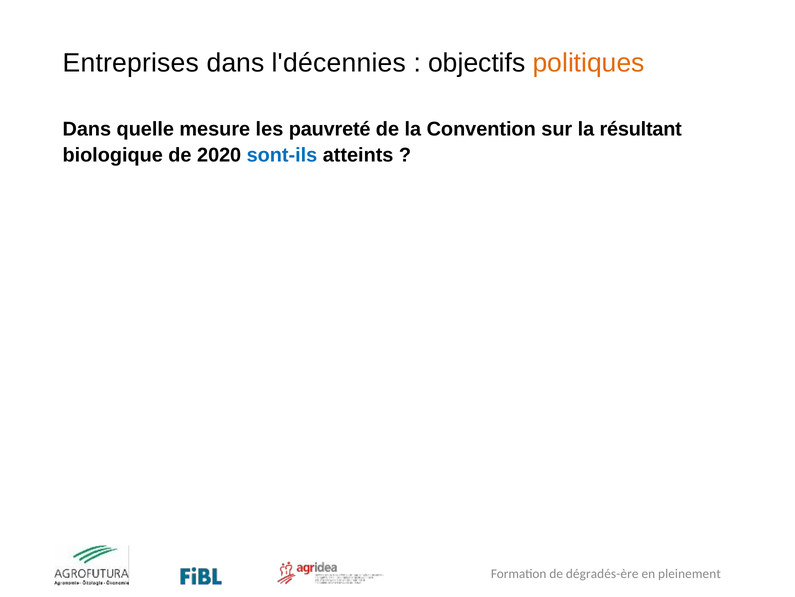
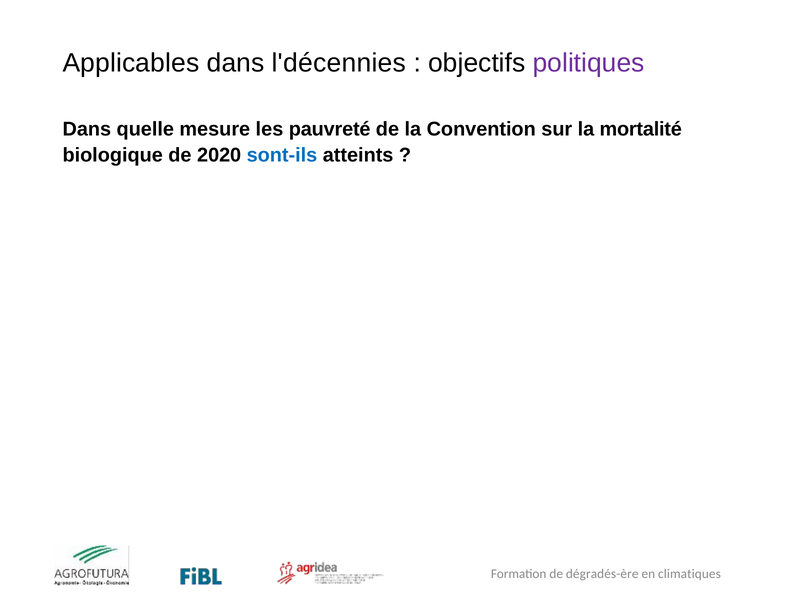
Entreprises: Entreprises -> Applicables (131, 63)
politiques colour: orange -> purple (589, 63)
résultant: résultant -> mortalité (641, 129)
pleinement: pleinement -> climatiques (689, 573)
